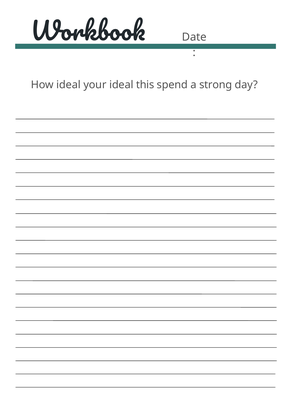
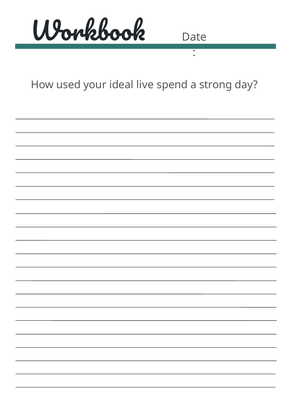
How ideal: ideal -> used (69, 85)
this: this -> live (145, 85)
